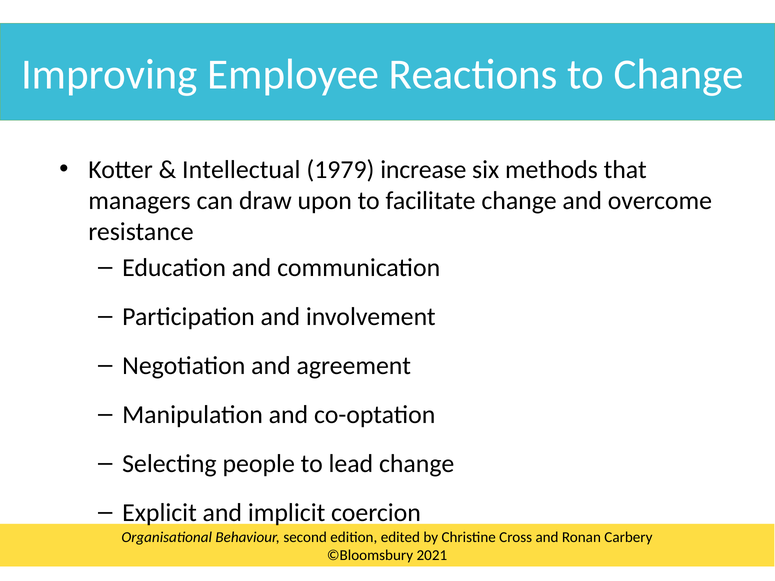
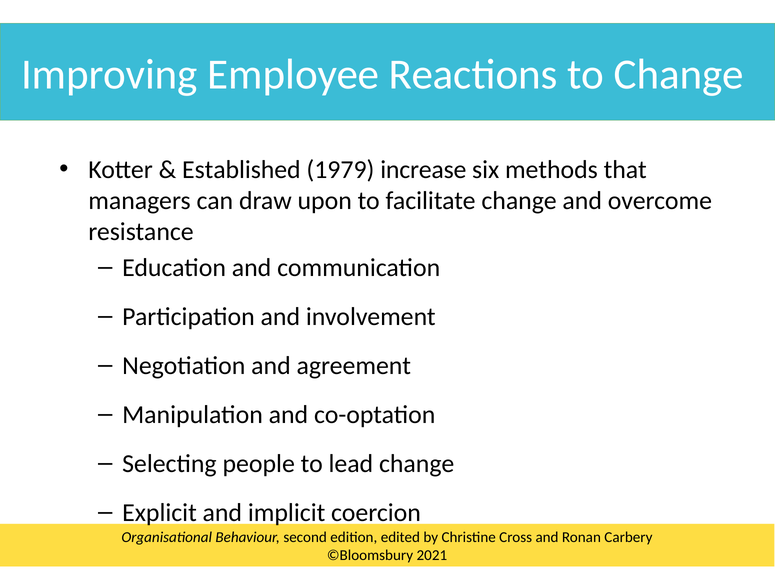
Intellectual: Intellectual -> Established (241, 170)
